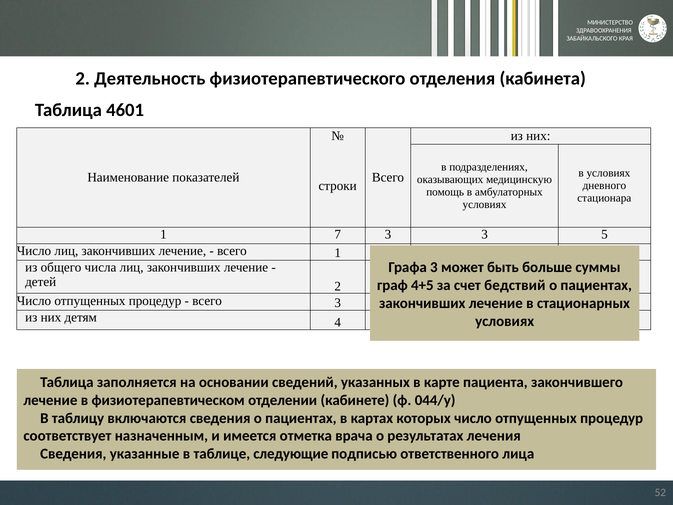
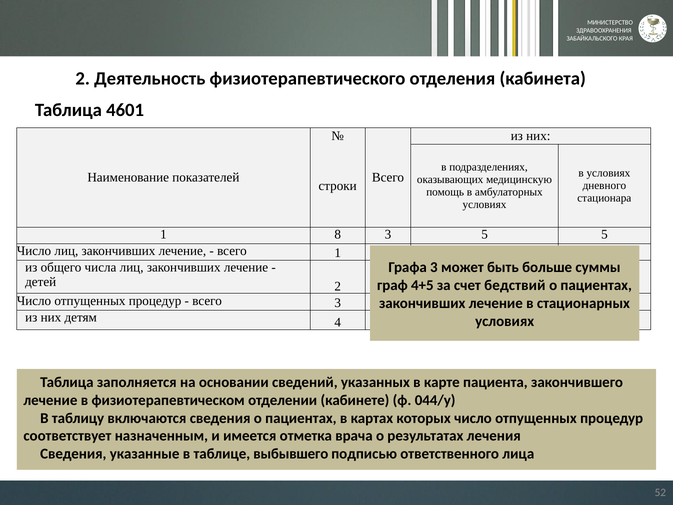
7: 7 -> 8 (338, 234)
3 3: 3 -> 5 (485, 234)
следующие: следующие -> выбывшего (291, 454)
